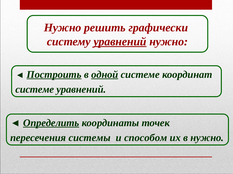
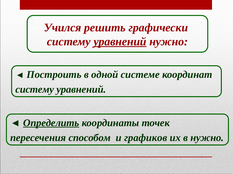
Нужно: Нужно -> Учился (63, 28)
Построить underline: present -> none (54, 75)
одной underline: present -> none (105, 75)
системе: системе -> систему (35, 90)
системы: системы -> способом (90, 138)
способом: способом -> графиков (146, 138)
